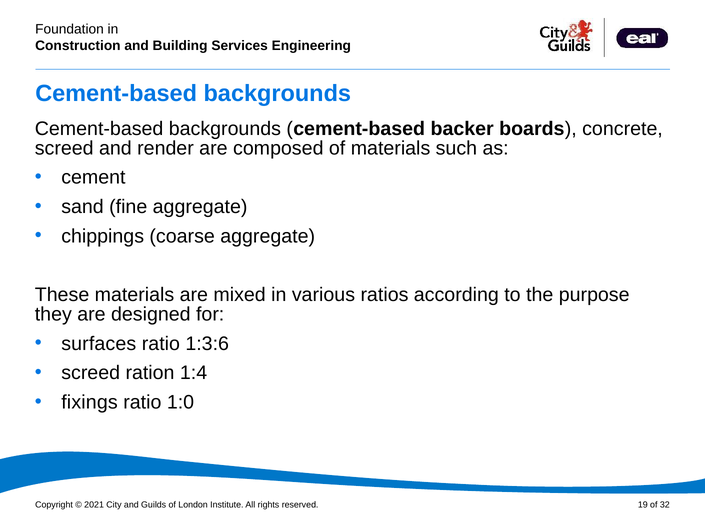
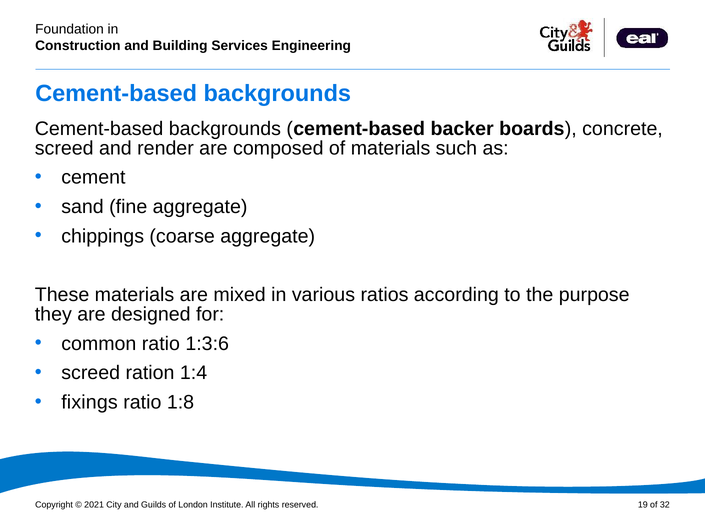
surfaces: surfaces -> common (99, 344)
1:0: 1:0 -> 1:8 (180, 403)
